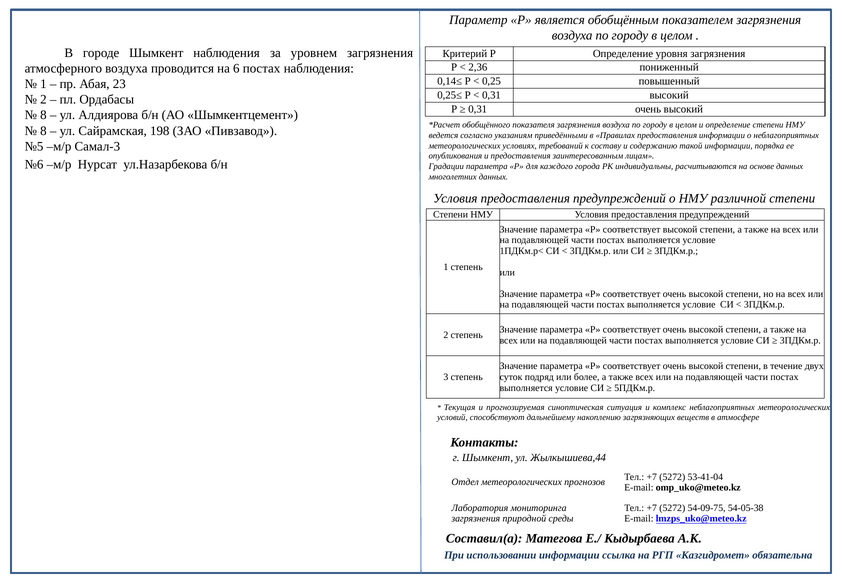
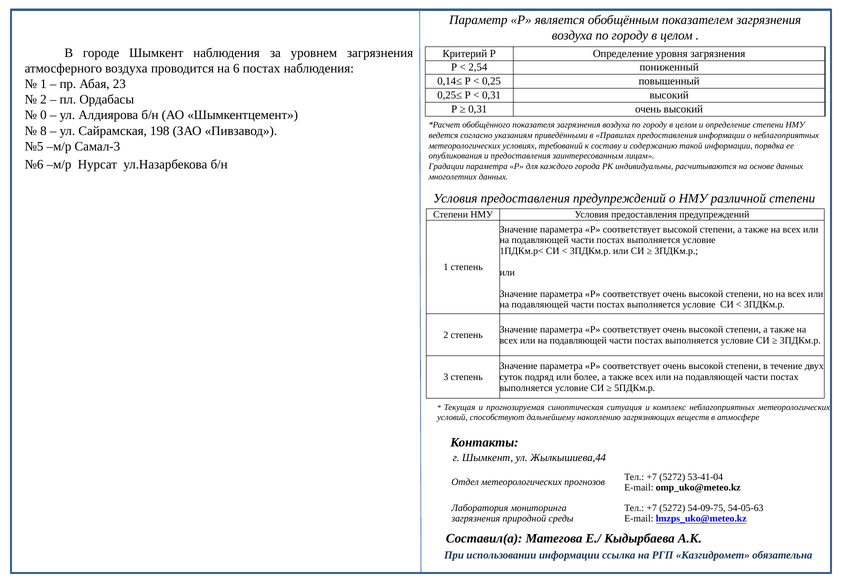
2,36: 2,36 -> 2,54 (478, 67)
8: 8 -> 0 (43, 115)
54-05-38: 54-05-38 -> 54-05-63 (746, 508)
